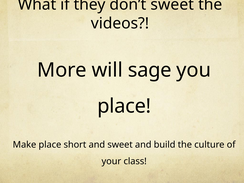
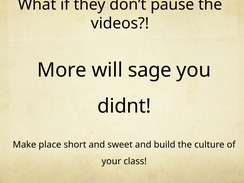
don’t sweet: sweet -> pause (172, 5)
place: place -> didnt (124, 106)
